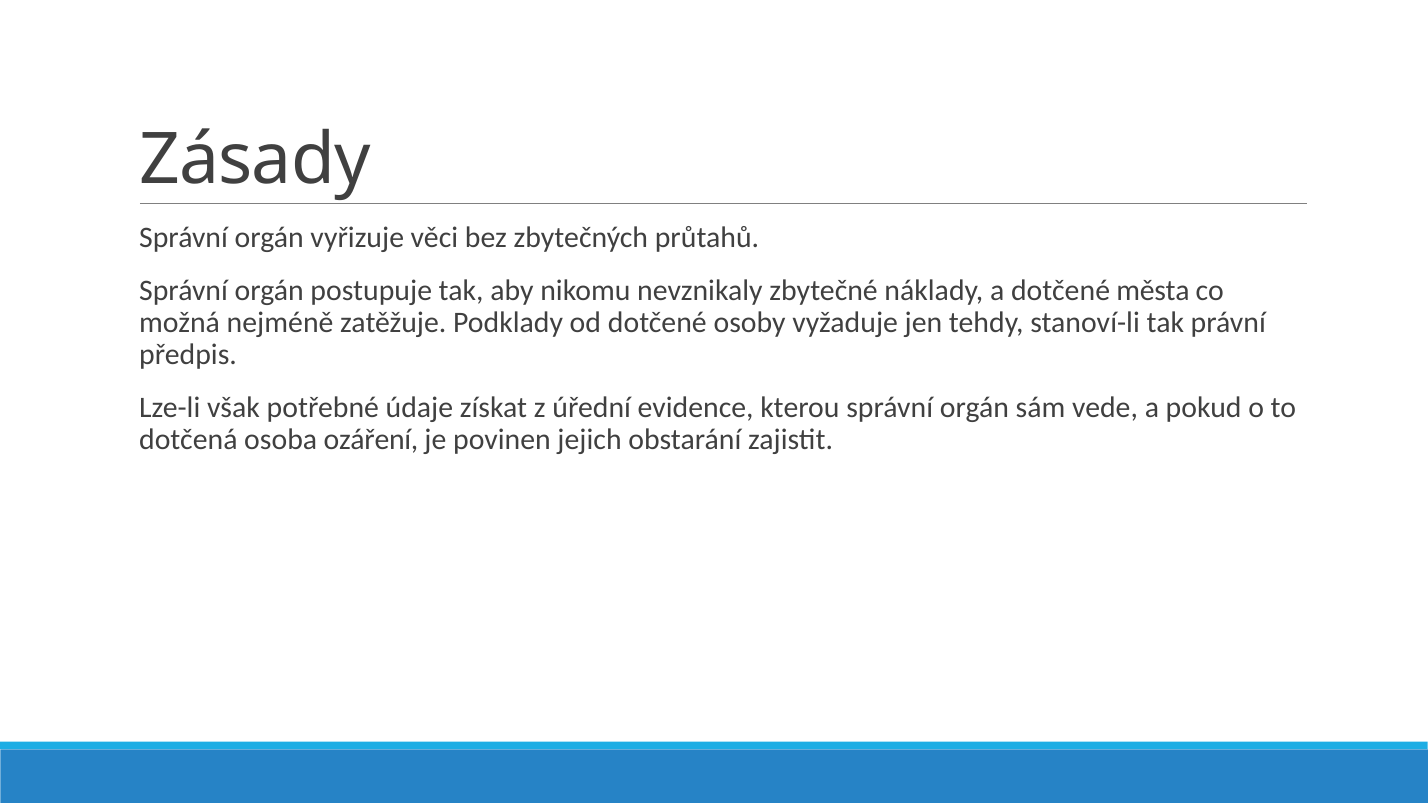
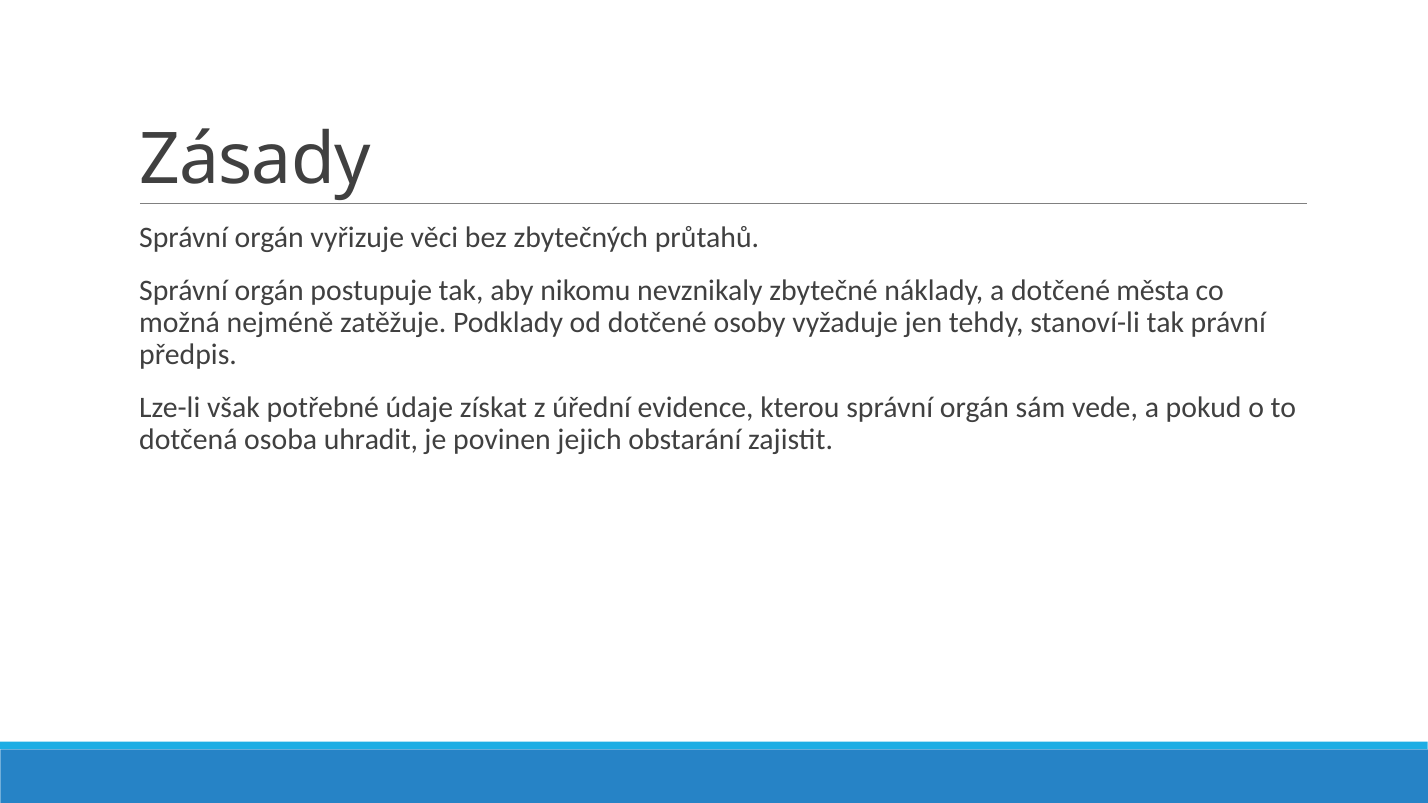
ozáření: ozáření -> uhradit (371, 440)
